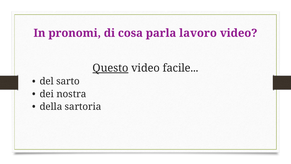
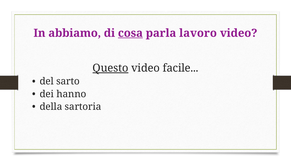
pronomi: pronomi -> abbiamo (75, 33)
cosa underline: none -> present (130, 33)
nostra: nostra -> hanno (71, 94)
